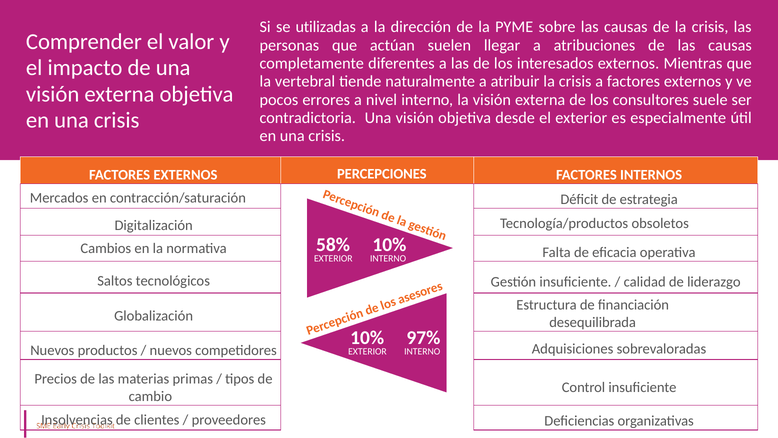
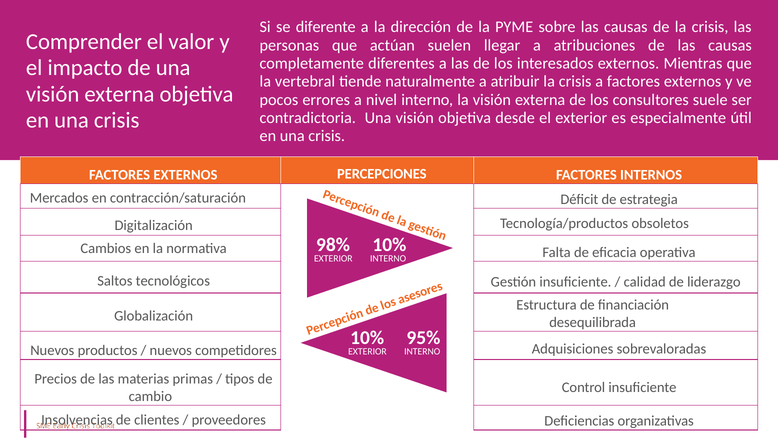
utilizadas: utilizadas -> diferente (326, 27)
58%: 58% -> 98% (333, 245)
97%: 97% -> 95% (423, 338)
